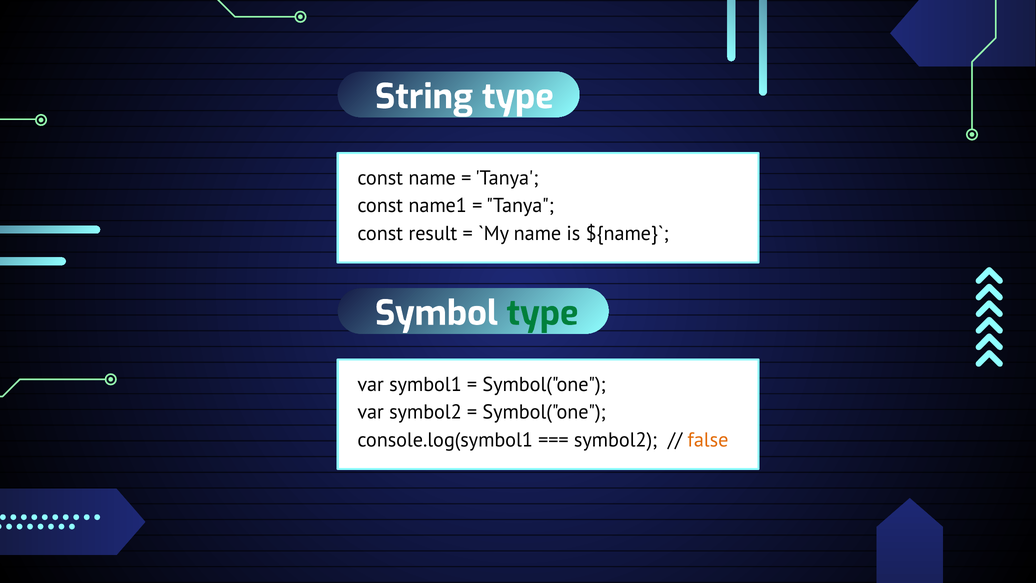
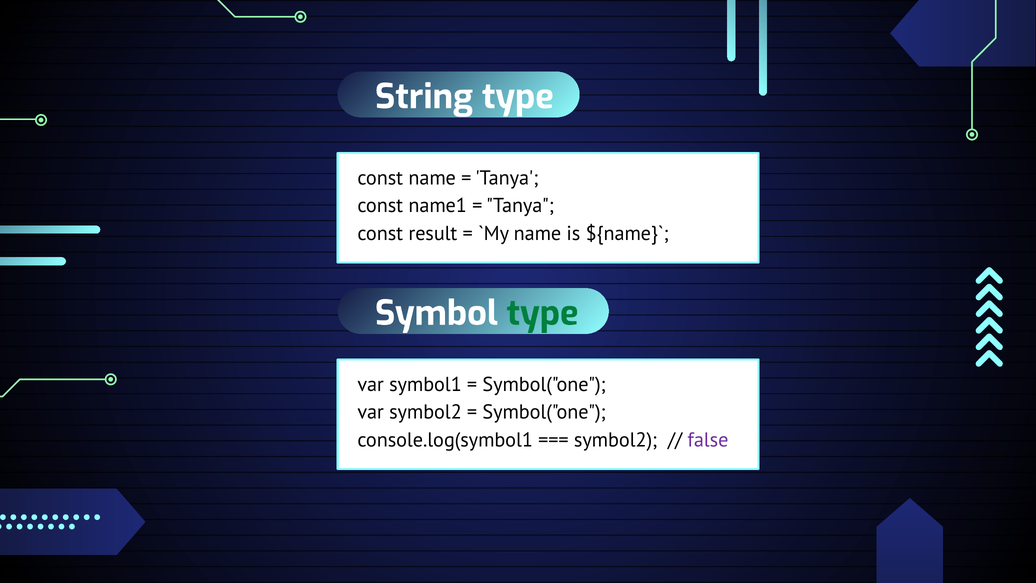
false colour: orange -> purple (708, 440)
